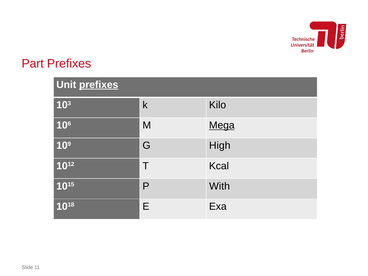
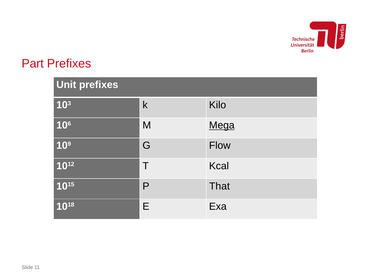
prefixes underline: present -> none (99, 85)
High: High -> Flow (220, 146)
With: With -> That (220, 186)
